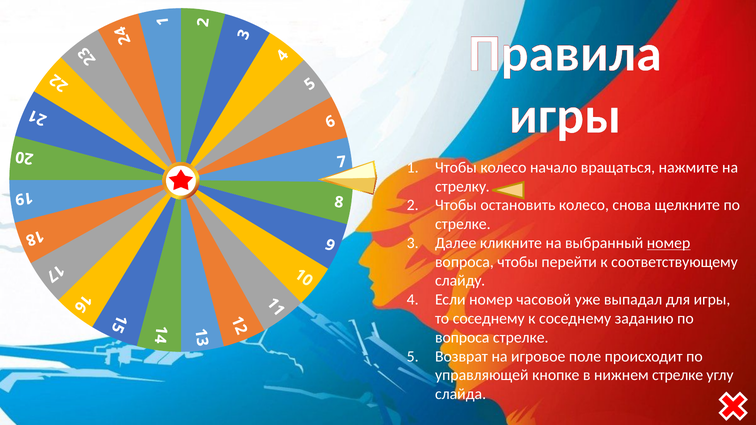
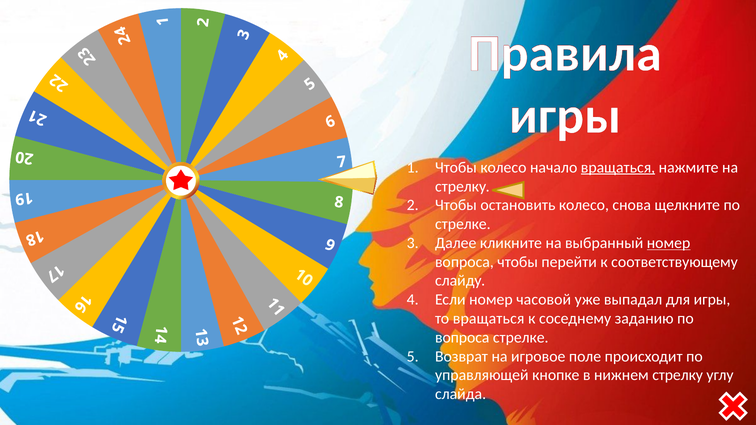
вращаться underline: none -> present (618, 168)
то соседнему: соседнему -> вращаться (489, 319)
нижнем стрелке: стрелке -> стрелку (678, 375)
